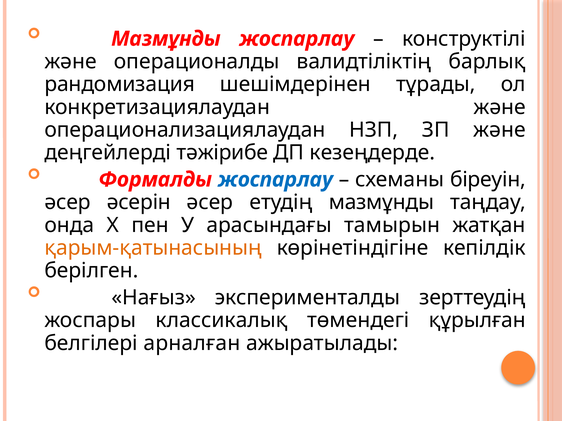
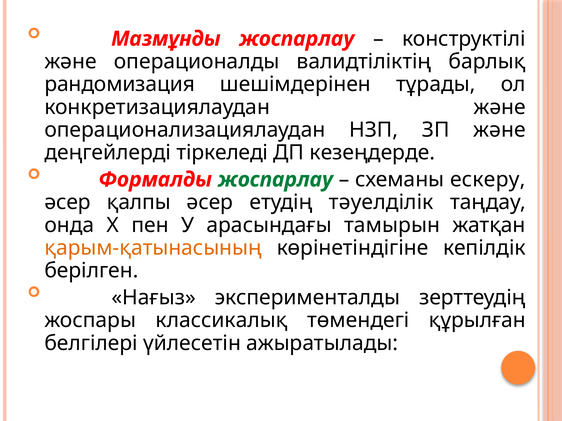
тәжірибе: тәжірибе -> тіркеледі (222, 153)
жоспарлау colour: blue -> green (275, 180)
біреуін: біреуін -> ескеру (488, 180)
әсерін: әсерін -> қалпы (139, 203)
етудің мазмұнды: мазмұнды -> тәуелділік (381, 203)
арналған: арналған -> үйлесетін (192, 344)
